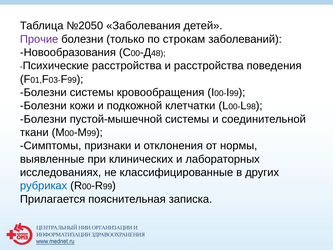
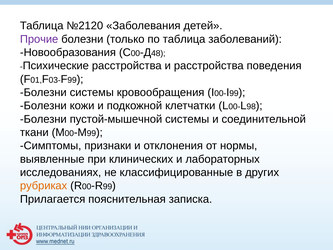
№2050: №2050 -> №2120 (85, 26)
по строкам: строкам -> таблица (184, 39)
рубриках colour: blue -> orange (44, 186)
